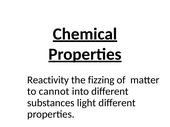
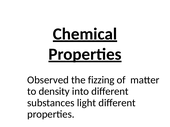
Reactivity: Reactivity -> Observed (48, 80)
cannot: cannot -> density (54, 92)
